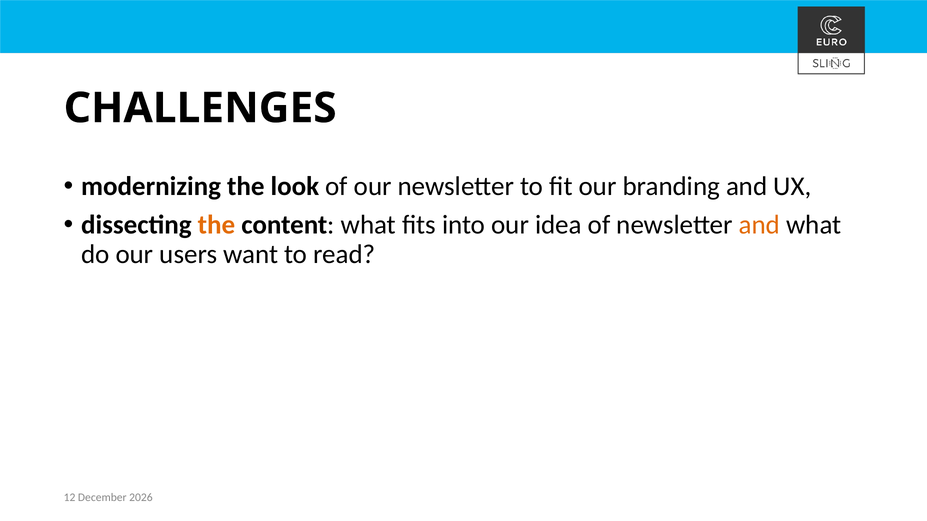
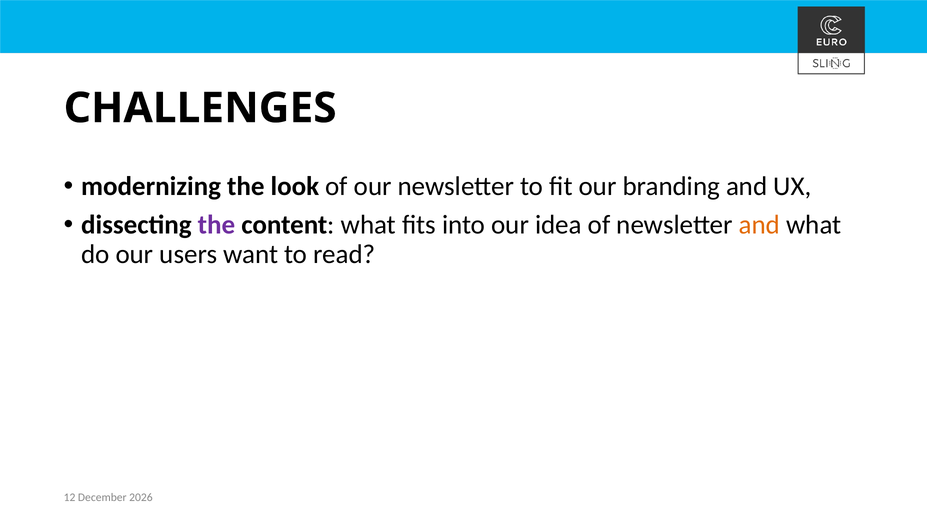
the colour: orange -> purple (216, 225)
